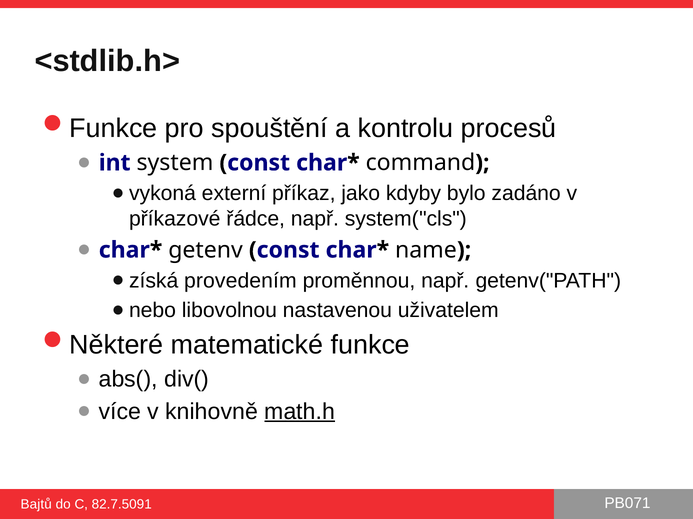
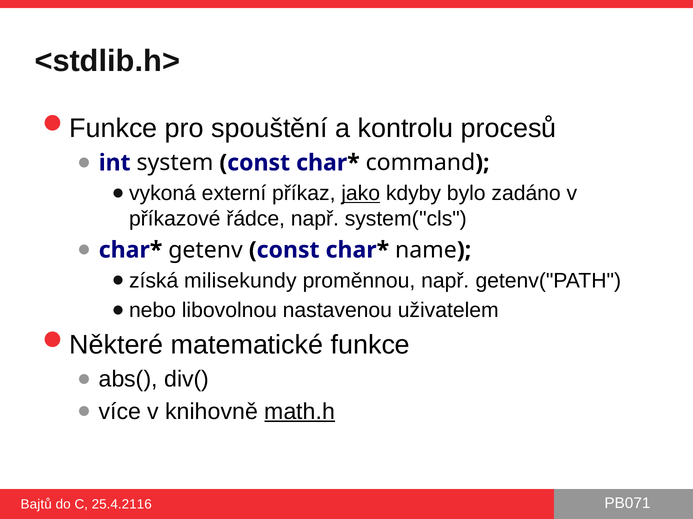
jako underline: none -> present (361, 194)
provedením: provedením -> milisekundy (240, 281)
82.7.5091: 82.7.5091 -> 25.4.2116 (122, 505)
